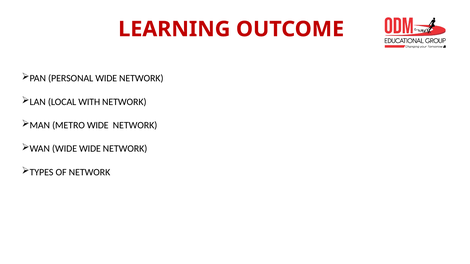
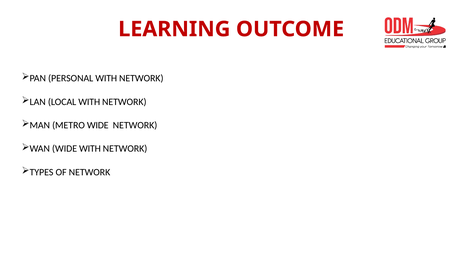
PERSONAL WIDE: WIDE -> WITH (106, 78)
WIDE WIDE: WIDE -> WITH (90, 149)
